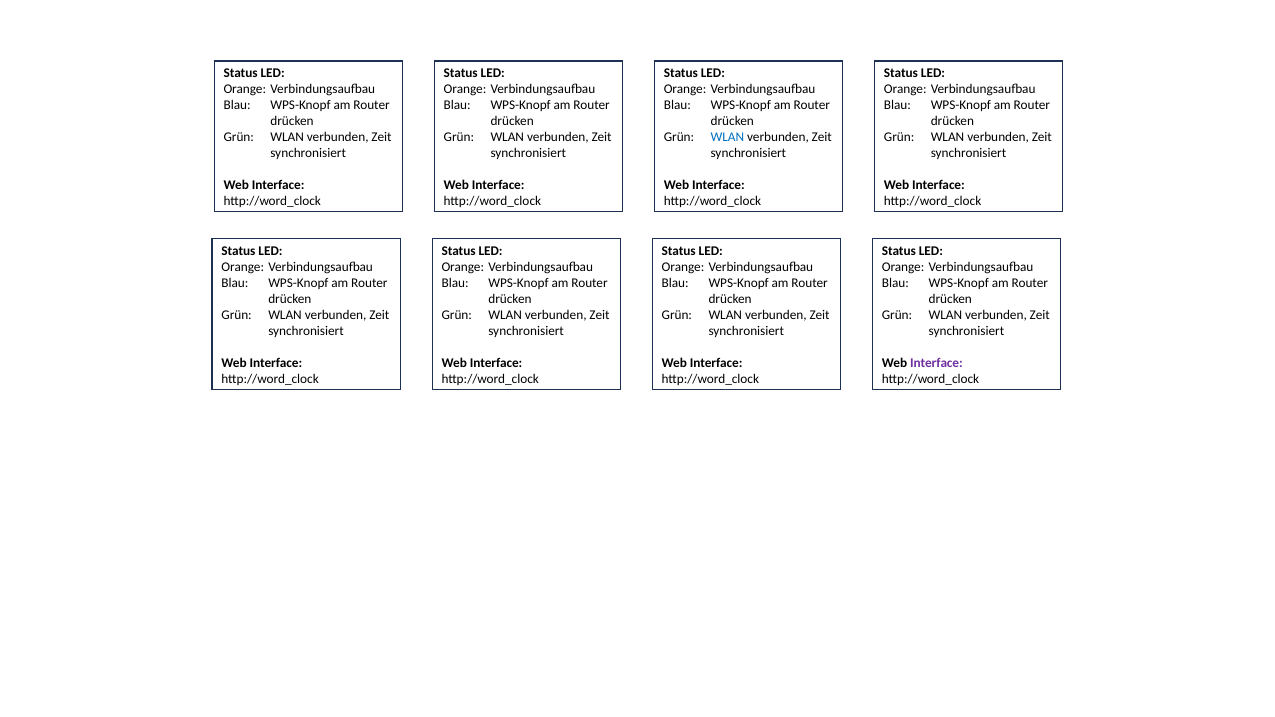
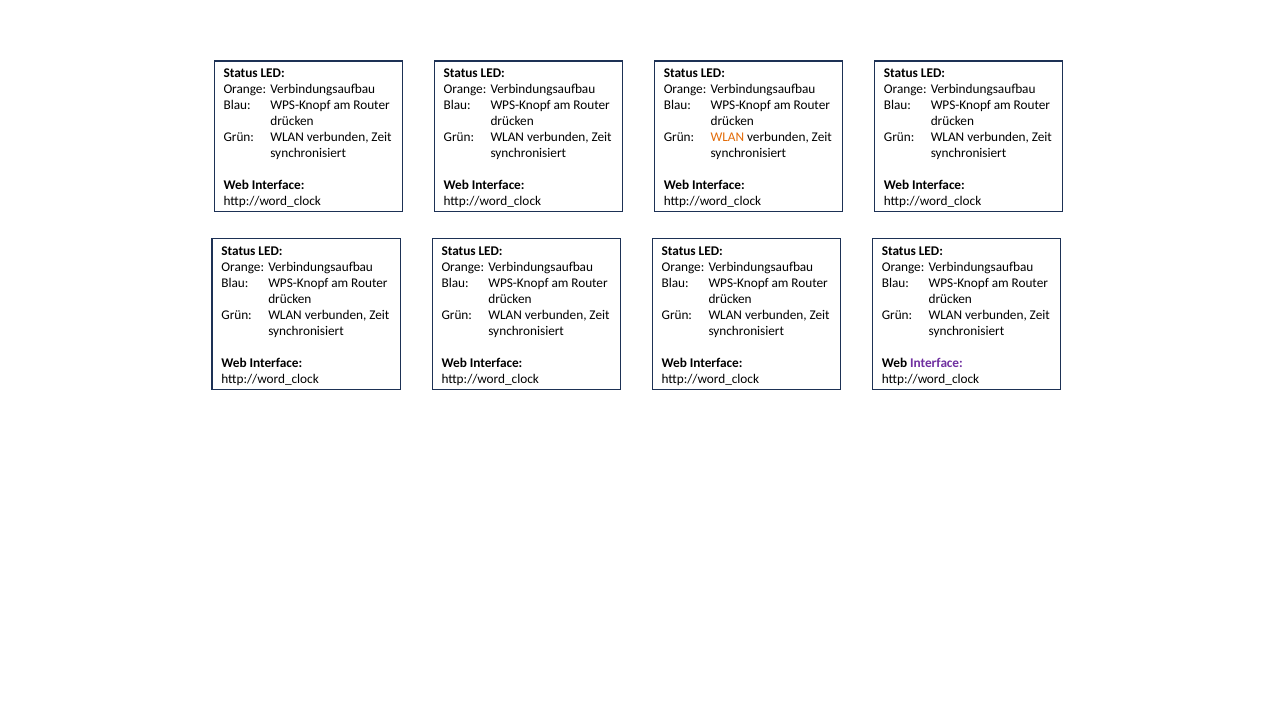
WLAN colour: blue -> orange (727, 137)
